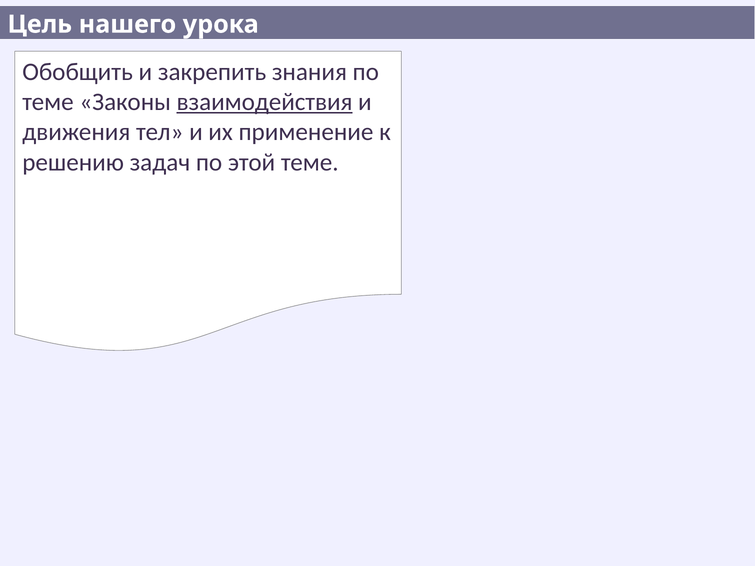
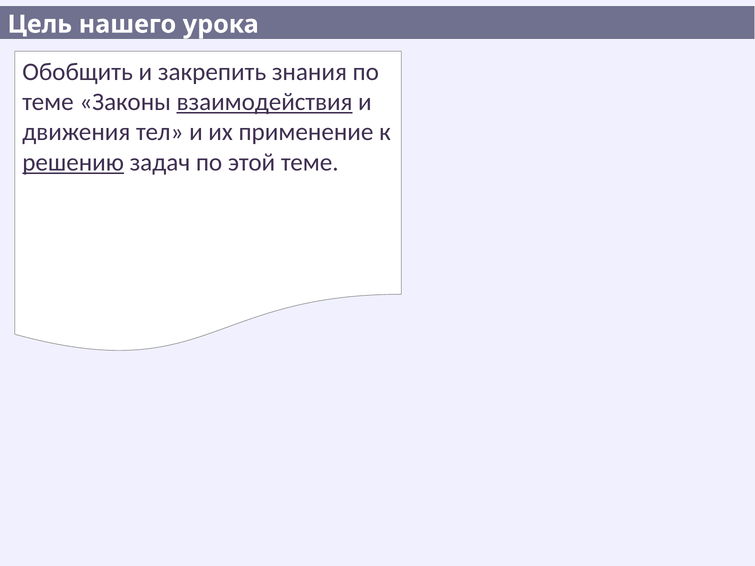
решению underline: none -> present (73, 162)
